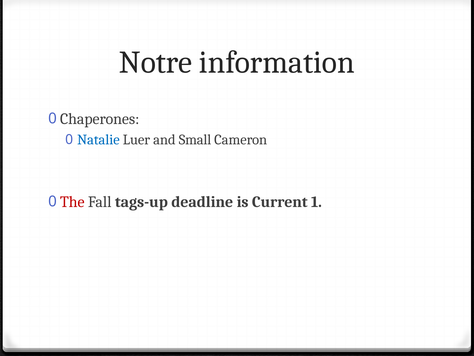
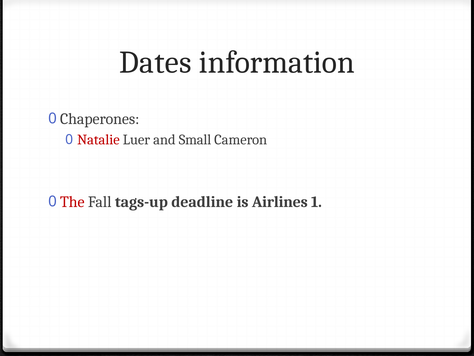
Notre: Notre -> Dates (155, 62)
Natalie colour: blue -> red (98, 140)
Current: Current -> Airlines (280, 202)
